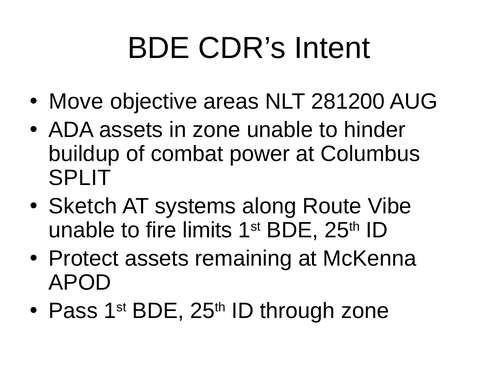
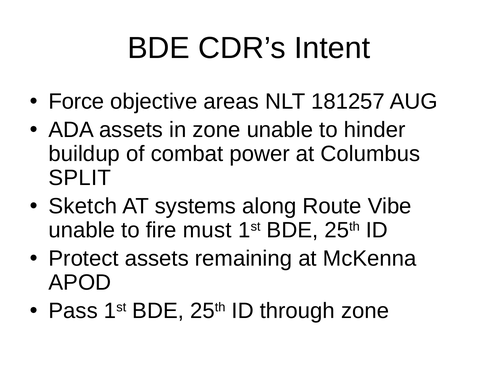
Move: Move -> Force (76, 101)
281200: 281200 -> 181257 (348, 101)
limits: limits -> must (207, 230)
